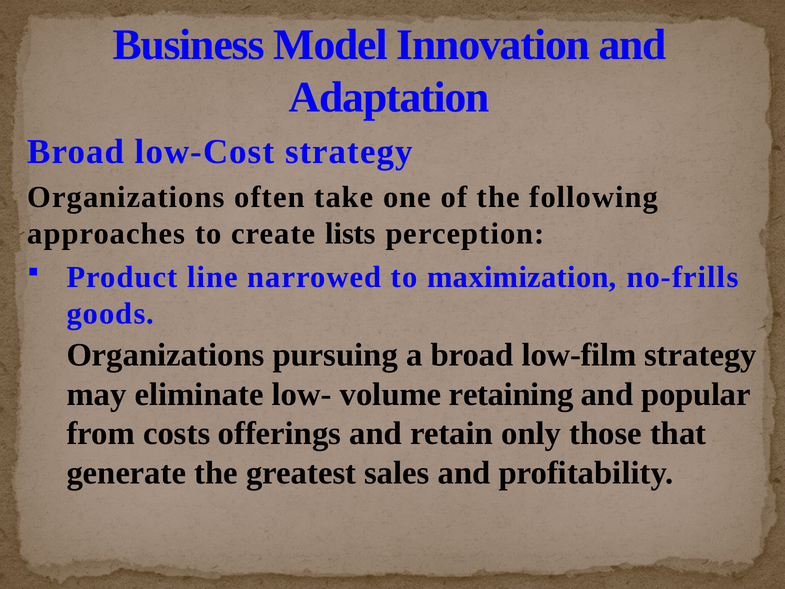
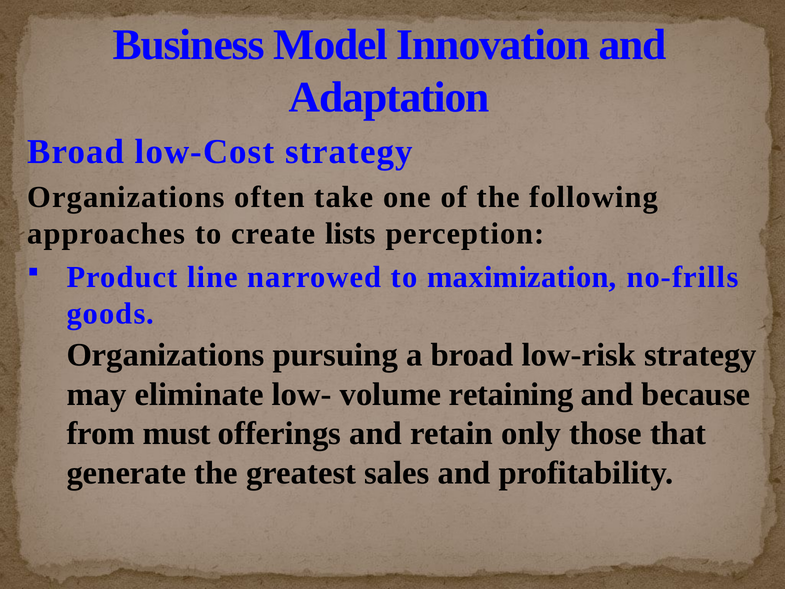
low-film: low-film -> low-risk (579, 355)
popular: popular -> because (696, 394)
costs: costs -> must (177, 433)
